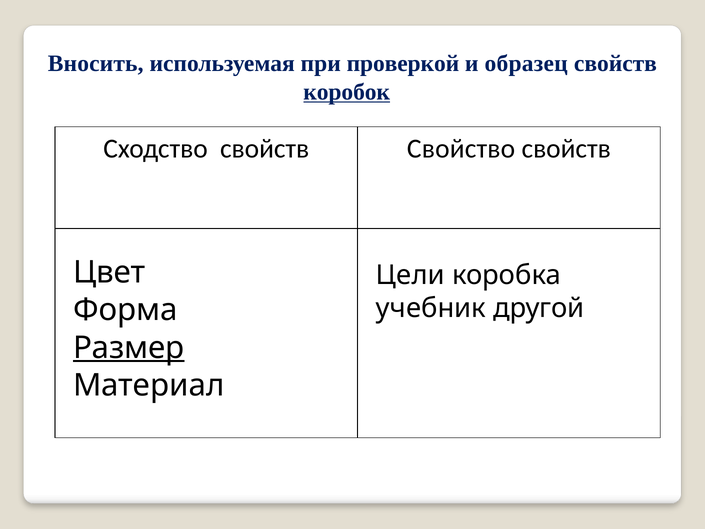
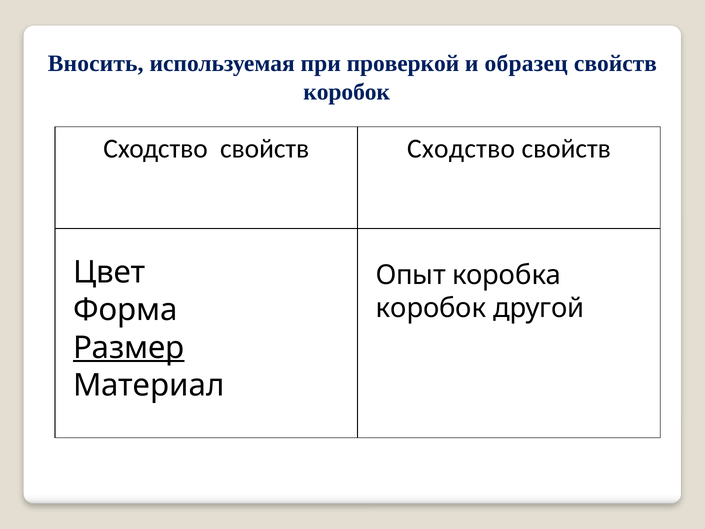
коробок underline: present -> none (347, 92)
свойств Свойство: Свойство -> Сходство (461, 149)
Цели: Цели -> Опыт (411, 275)
учебник: учебник -> коробок (431, 308)
